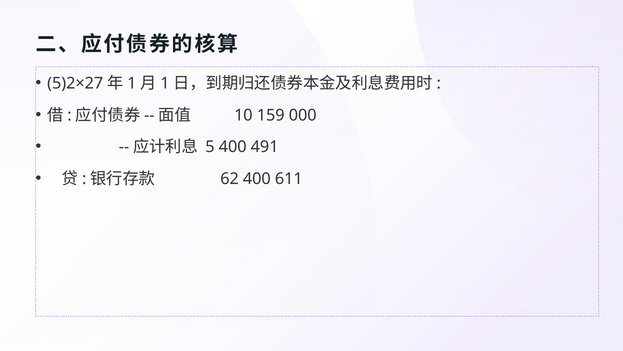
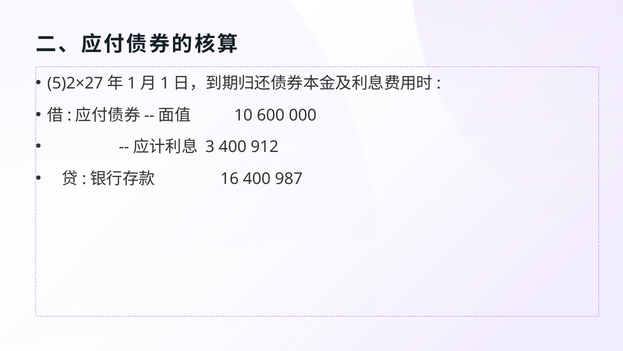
159: 159 -> 600 (271, 115)
5: 5 -> 3 (210, 147)
491: 491 -> 912 (265, 147)
62: 62 -> 16 (230, 179)
611: 611 -> 987 (289, 179)
